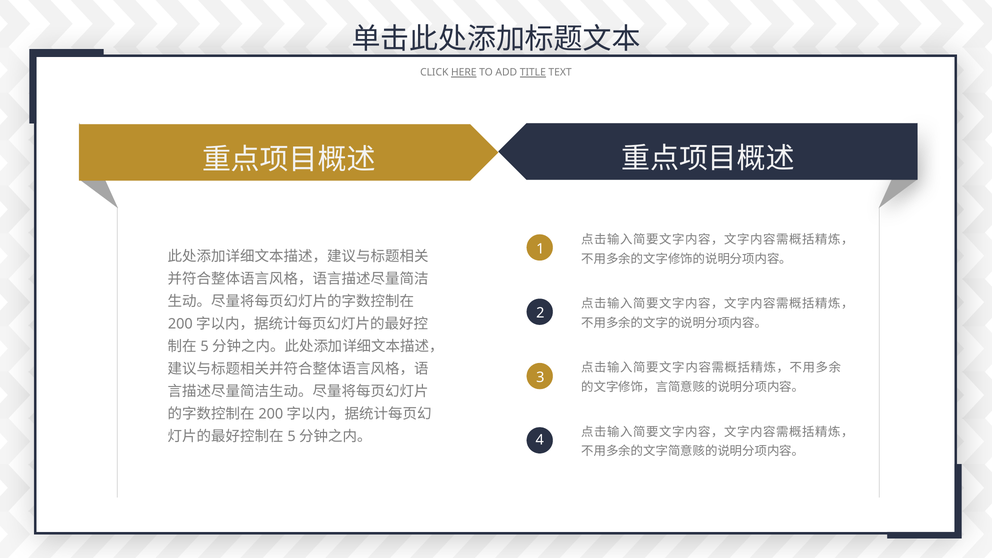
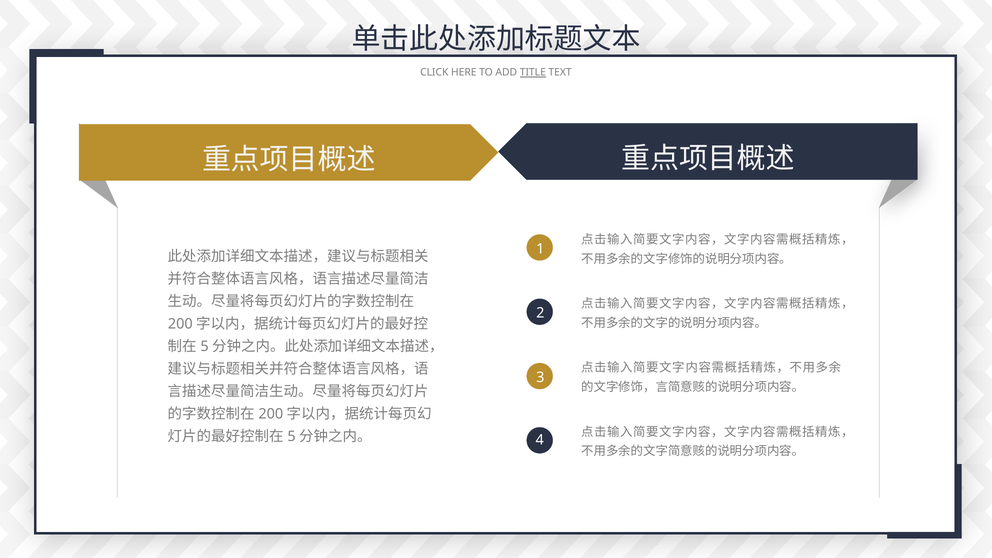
HERE underline: present -> none (464, 73)
